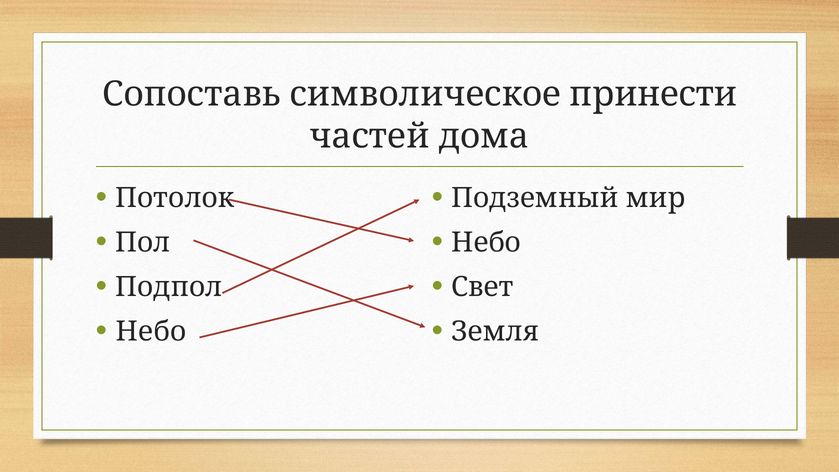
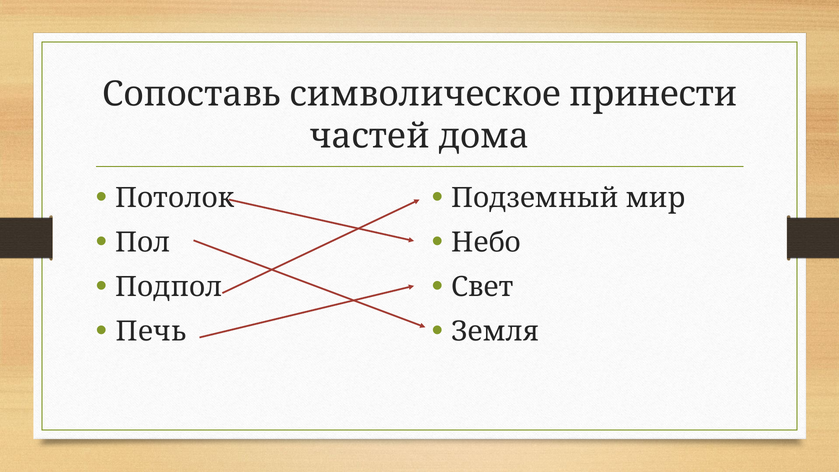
Небо: Небо -> Печь (151, 331)
